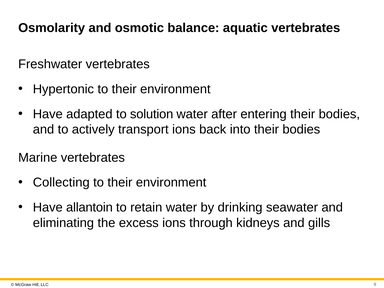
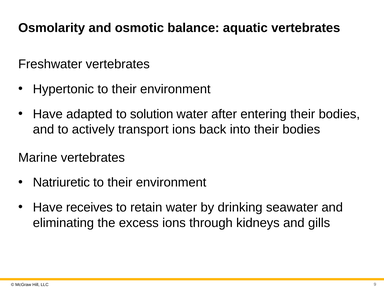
Collecting: Collecting -> Natriuretic (61, 182)
allantoin: allantoin -> receives (89, 207)
